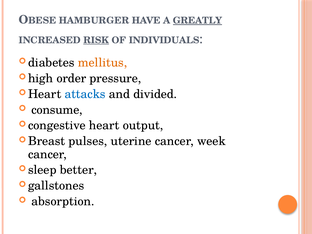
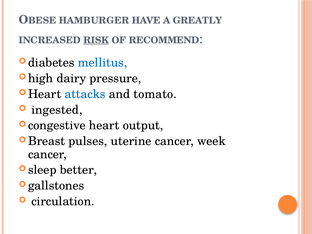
GREATLY underline: present -> none (198, 21)
INDIVIDUALS: INDIVIDUALS -> RECOMMEND (164, 40)
mellitus colour: orange -> blue (103, 63)
order: order -> dairy (71, 78)
divided: divided -> tomato (155, 94)
consume: consume -> ingested (57, 110)
absorption: absorption -> circulation (63, 201)
